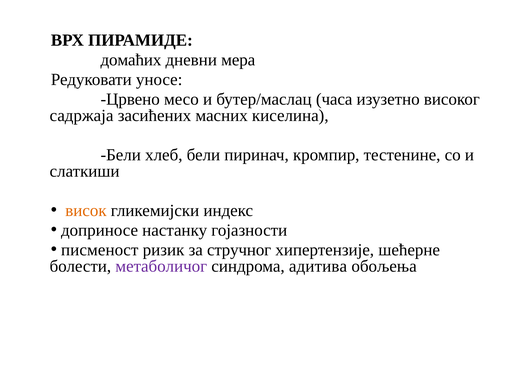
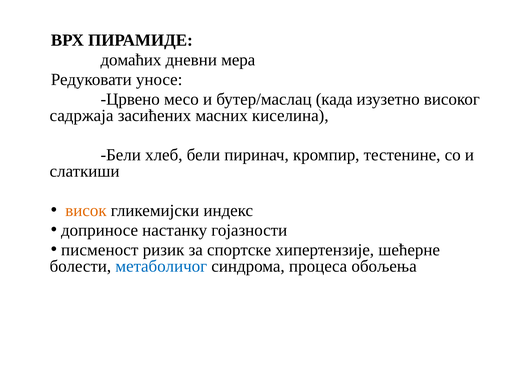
часа: часа -> када (334, 99)
стручног: стручног -> спортске (239, 250)
метаболичог colour: purple -> blue (161, 266)
адитива: адитива -> процеса (318, 266)
